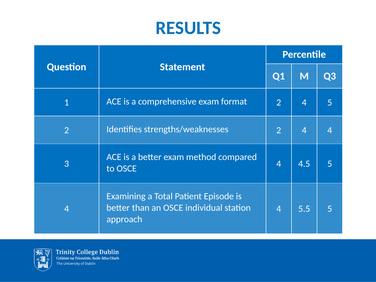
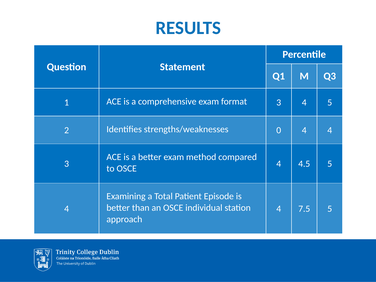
format 2: 2 -> 3 (279, 102)
strengths/weaknesses 2: 2 -> 0 (279, 130)
5.5: 5.5 -> 7.5 (304, 209)
